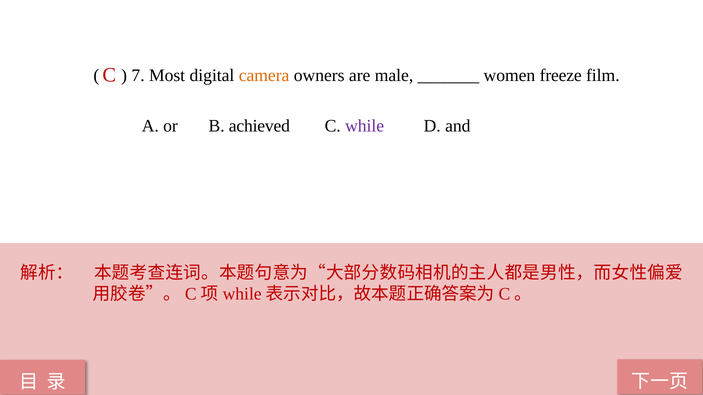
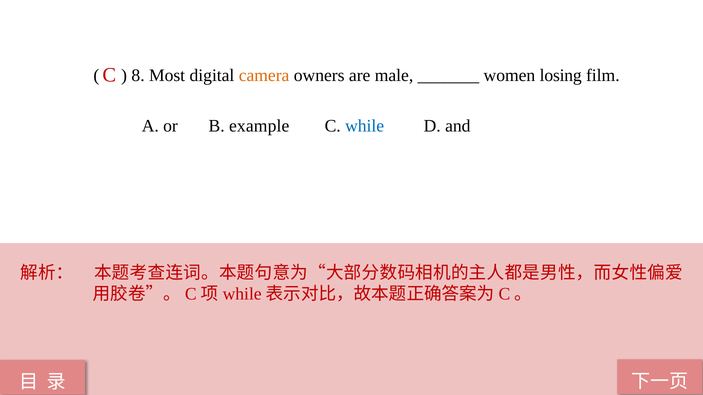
7: 7 -> 8 (138, 76)
freeze: freeze -> losing (561, 76)
achieved: achieved -> example (259, 126)
while colour: purple -> blue (365, 126)
